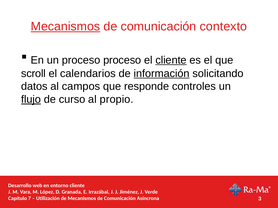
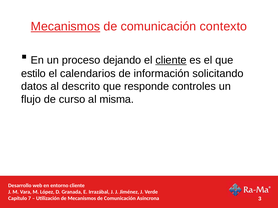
proceso proceso: proceso -> dejando (122, 60)
scroll: scroll -> estilo (33, 74)
información underline: present -> none (162, 74)
campos: campos -> descrito (81, 87)
flujo underline: present -> none (31, 100)
propio: propio -> misma (117, 100)
